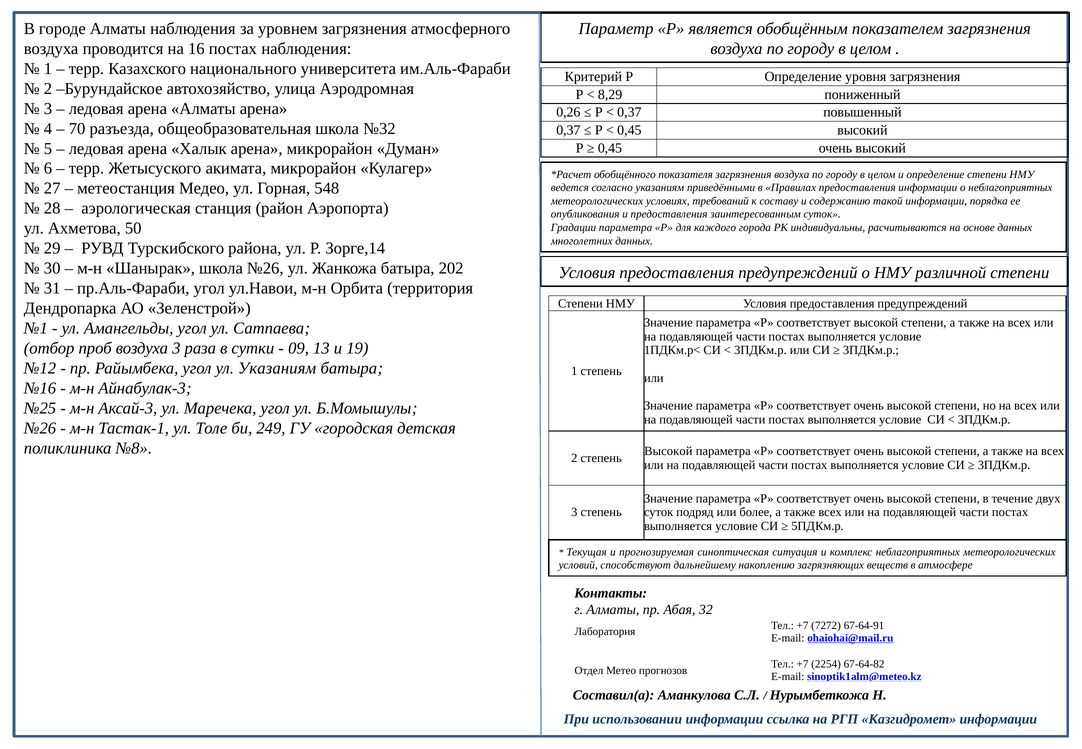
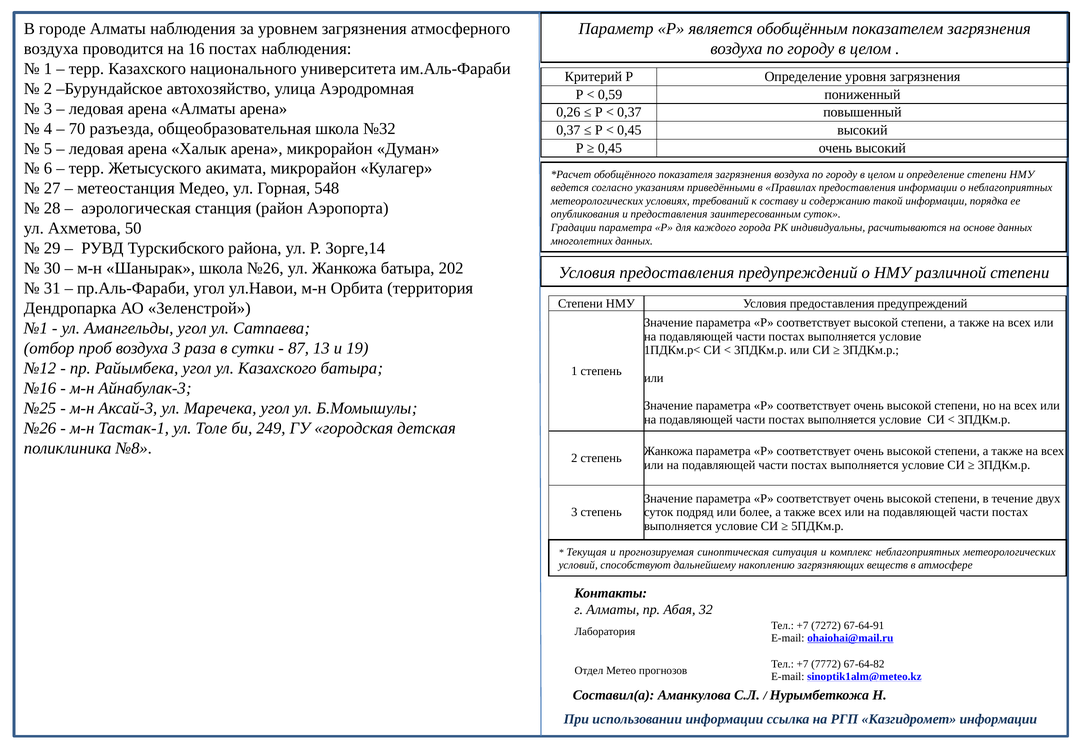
8,29: 8,29 -> 0,59 (610, 94)
09: 09 -> 87 (299, 348)
ул Указаниям: Указаниям -> Казахского (277, 368)
Высокой: Высокой -> Жанкожа (668, 451)
2254: 2254 -> 7772 (826, 664)
